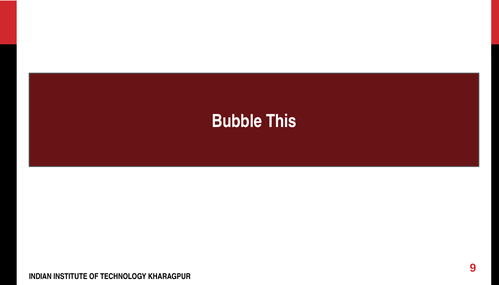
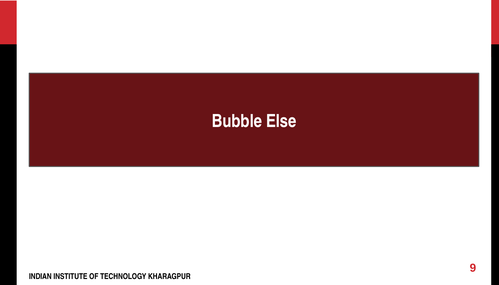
This: This -> Else (281, 121)
